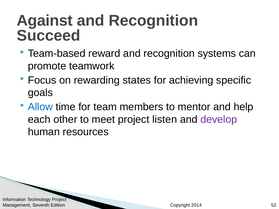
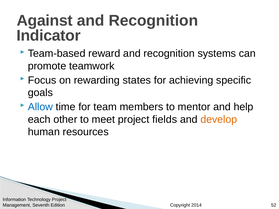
Succeed: Succeed -> Indicator (49, 36)
listen: listen -> fields (165, 120)
develop colour: purple -> orange (219, 120)
